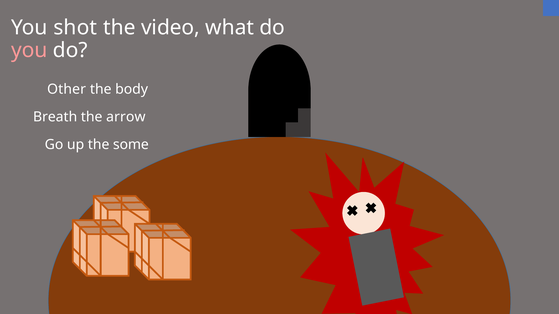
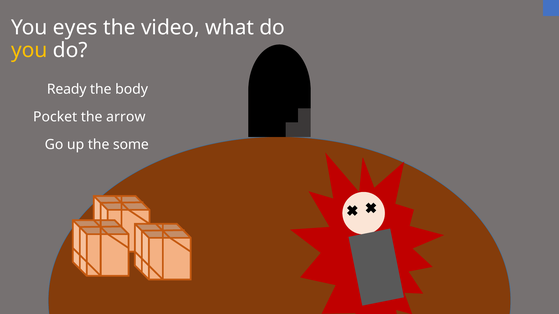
shot: shot -> eyes (75, 28)
you colour: pink -> yellow (29, 50)
Other: Other -> Ready (67, 89)
Breath: Breath -> Pocket (55, 117)
